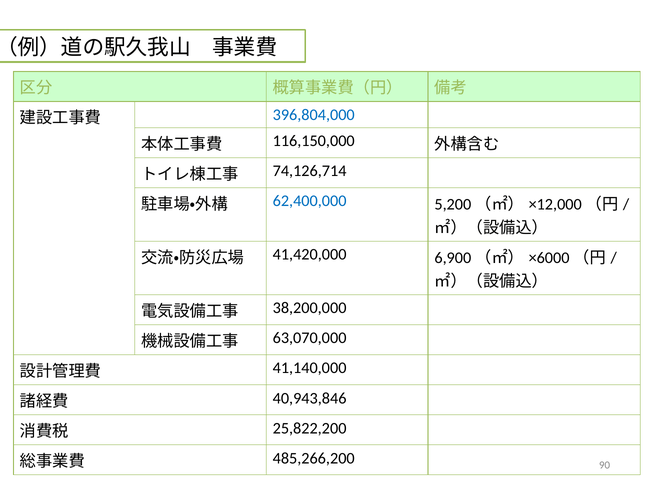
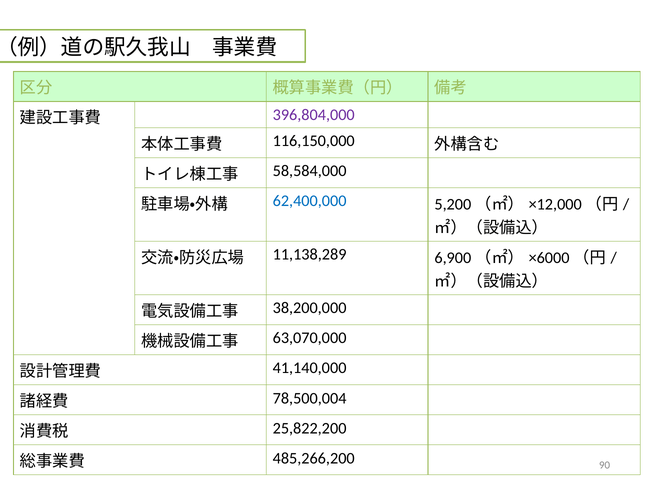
396,804,000 colour: blue -> purple (314, 115)
74,126,714: 74,126,714 -> 58,584,000 (310, 171)
41,420,000: 41,420,000 -> 11,138,289 (310, 254)
40,943,846: 40,943,846 -> 78,500,004 (310, 398)
